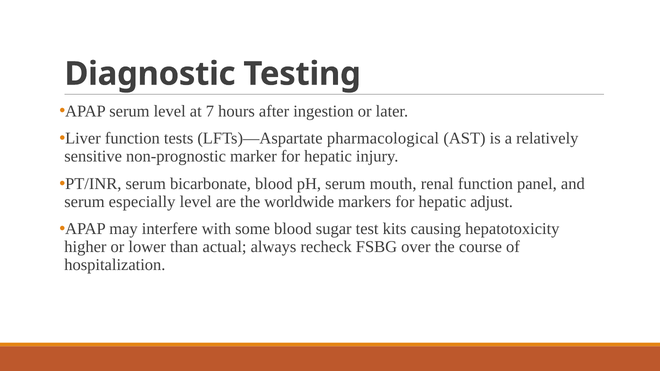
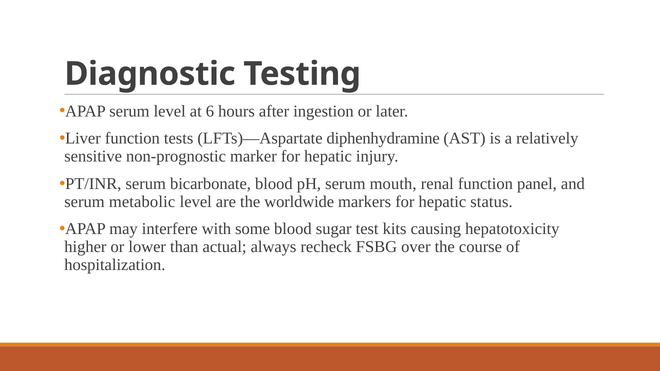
7: 7 -> 6 (210, 111)
pharmacological: pharmacological -> diphenhydramine (383, 139)
especially: especially -> metabolic (142, 202)
adjust: adjust -> status (492, 202)
